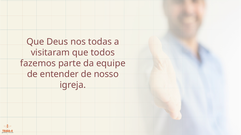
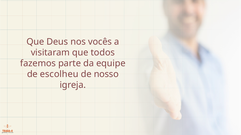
todas: todas -> vocês (100, 42)
entender: entender -> escolheu (59, 74)
